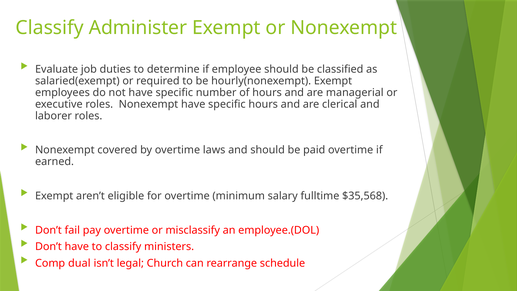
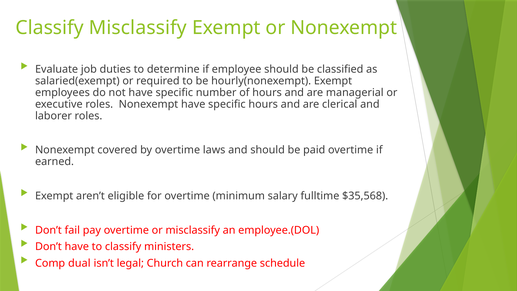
Classify Administer: Administer -> Misclassify (138, 28)
